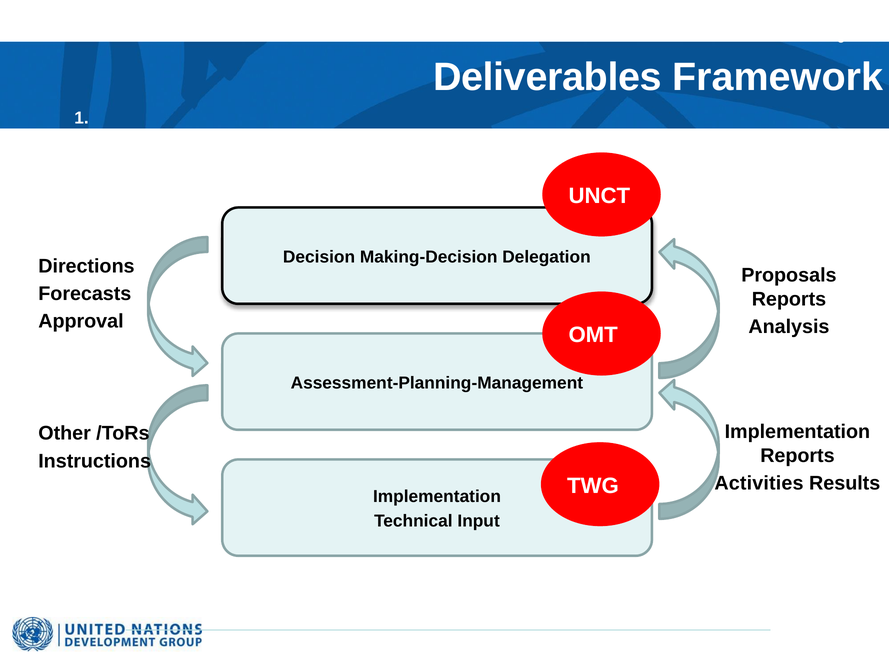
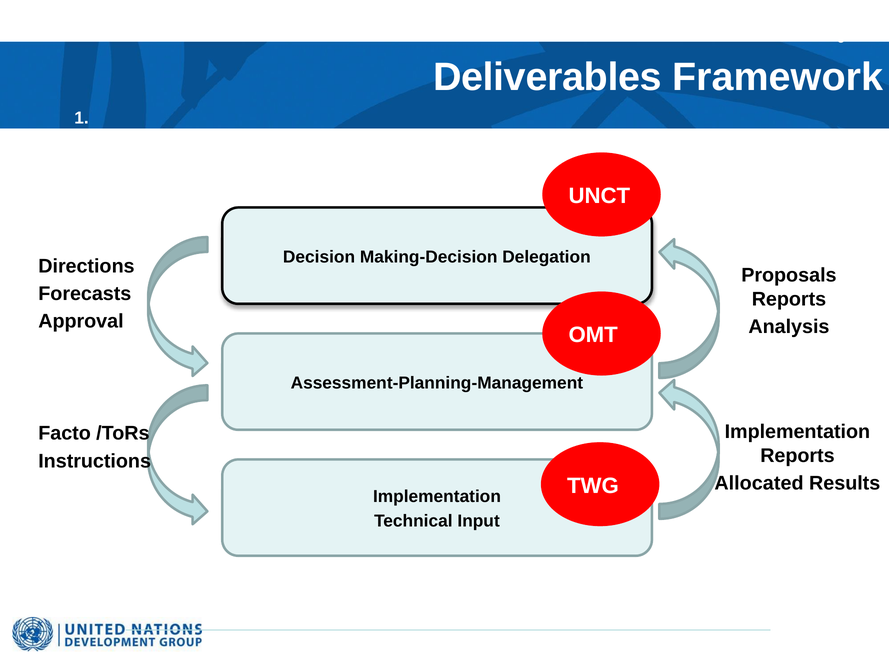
Other: Other -> Facto (65, 433)
Activities: Activities -> Allocated (759, 483)
